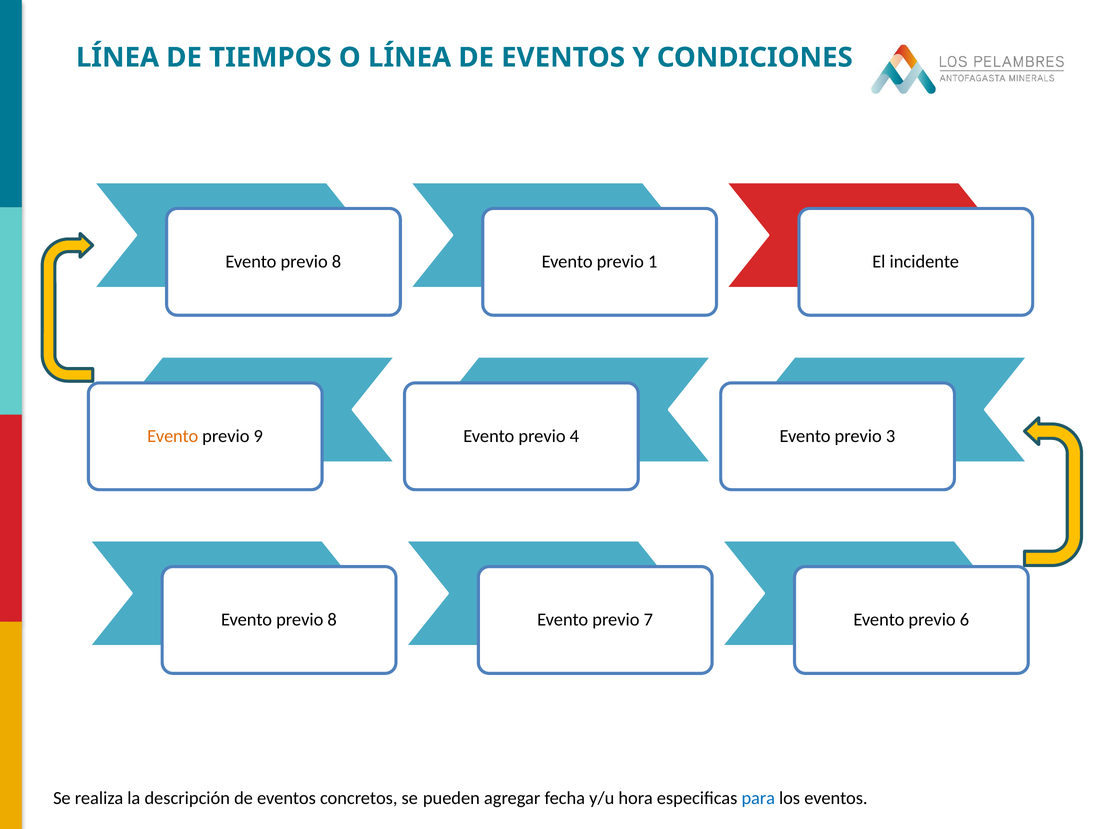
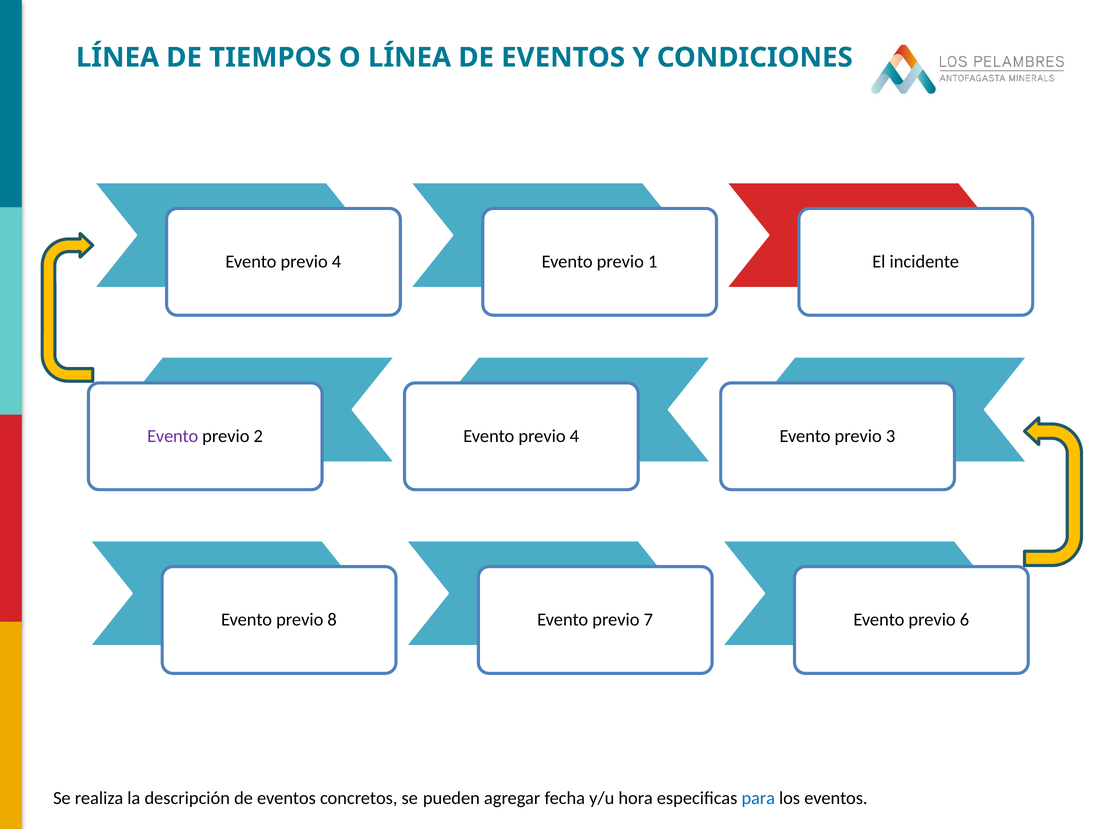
8: 8 -> 4 (337, 262)
Evento colour: orange -> purple (173, 436)
9: 9 -> 2 (258, 436)
